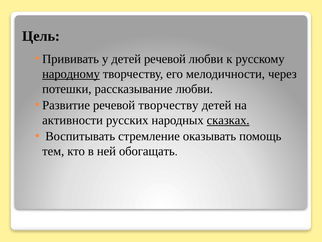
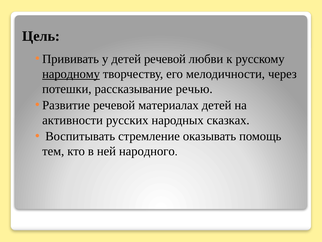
рассказывание любви: любви -> речью (194, 89)
речевой творчеству: творчеству -> материалах (169, 105)
сказках underline: present -> none (228, 120)
обогащать: обогащать -> народного (147, 151)
